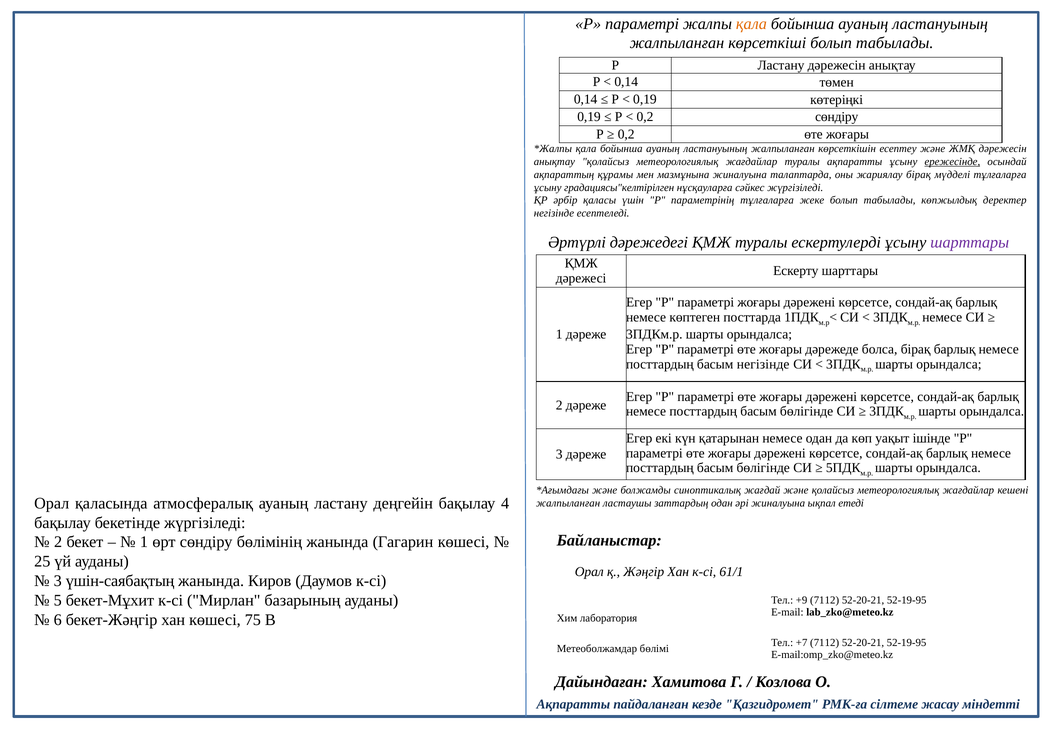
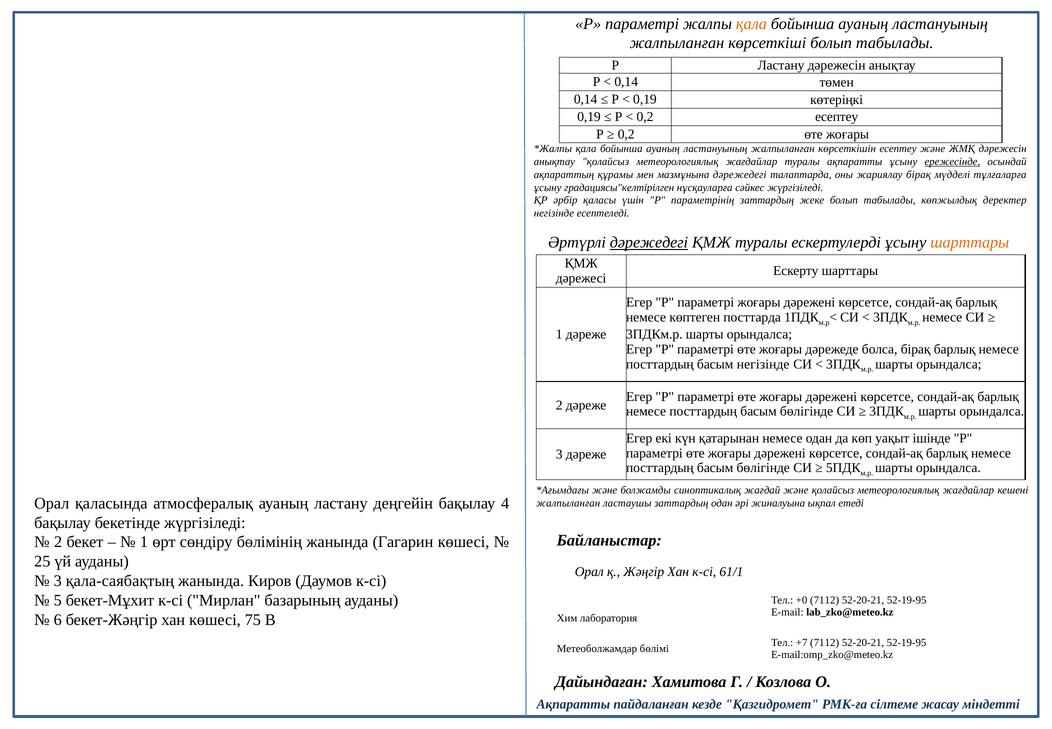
0,2 сөндіру: сөндіру -> есептеу (837, 117)
мазмұнына жиналуына: жиналуына -> дәрежедегі (740, 174)
параметрінің тұлғаларға: тұлғаларға -> заттардың (767, 200)
дәрежедегі underline: none -> present (649, 242)
шарттары colour: purple -> orange (970, 242)
үшін-саябақтың: үшін-саябақтың -> қала-саябақтың (120, 580)
+9: +9 -> +0 (802, 600)
